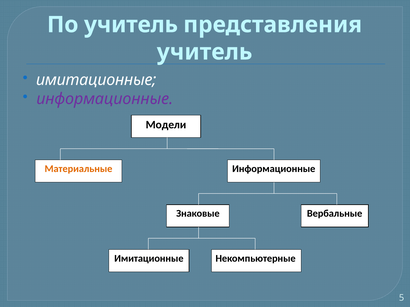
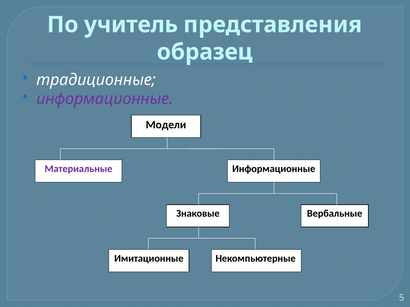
учитель: учитель -> образец (205, 52)
имитационные: имитационные -> традиционные (96, 80)
Материальные colour: orange -> purple (78, 169)
